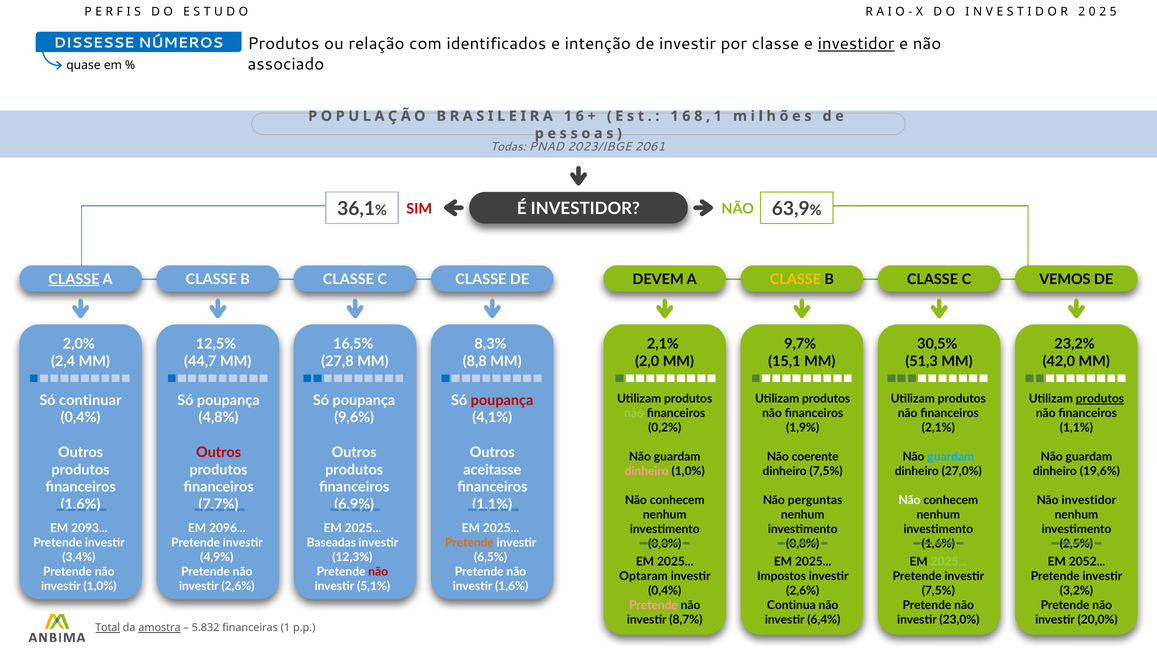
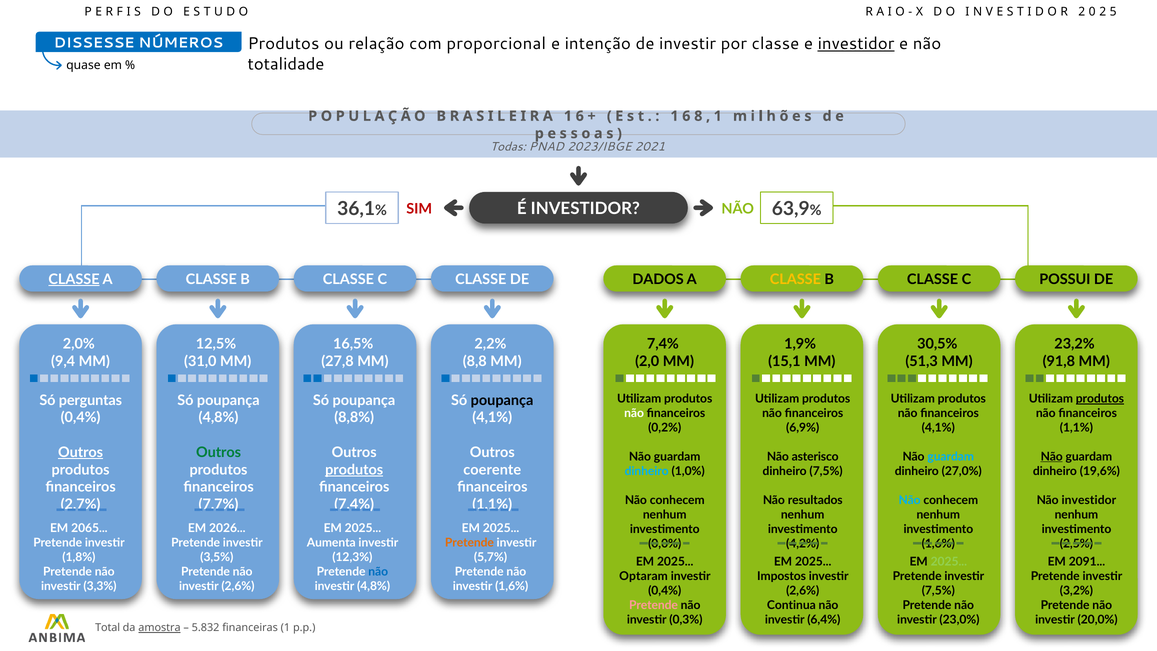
identificados: identificados -> proporcional (496, 44)
associado: associado -> totalidade (286, 64)
2061: 2061 -> 2021 (650, 147)
DEVEM: DEVEM -> DADOS (658, 279)
VEMOS: VEMOS -> POSSUI (1065, 279)
8,3%: 8,3% -> 2,2% (490, 344)
2,1%: 2,1% -> 7,4% (663, 344)
9,7%: 9,7% -> 1,9% (800, 344)
2,4: 2,4 -> 9,4 (63, 361)
44,7: 44,7 -> 31,0 (200, 361)
42,0: 42,0 -> 91,8 (1059, 361)
continuar: continuar -> perguntas (90, 400)
poupança colour: red -> black (502, 400)
não colour: light green -> white (634, 413)
9,6%: 9,6% -> 8,8% (354, 418)
1,9%: 1,9% -> 6,9% (803, 428)
2,1%: 2,1% -> 4,1% (938, 428)
Outros underline: none -> present (81, 452)
Outros colour: red -> green (219, 452)
coerente: coerente -> asterisco (815, 457)
Não underline: none -> present (1052, 457)
produtos underline: none -> present (354, 470)
aceitasse: aceitasse -> coerente (492, 470)
dinheiro colour: pink -> light blue (647, 471)
perguntas: perguntas -> resultados (815, 500)
Não colour: white -> light blue (910, 500)
1,6%: 1,6% -> 2,7% (81, 504)
6,9%: 6,9% -> 7,4% (354, 504)
2093: 2093 -> 2065 (89, 528)
2096: 2096 -> 2026 (227, 528)
Baseadas: Baseadas -> Aumenta (331, 543)
0,8%: 0,8% -> 4,2% (803, 543)
3,4%: 3,4% -> 1,8% (79, 557)
4,9%: 4,9% -> 3,5% (217, 557)
6,5%: 6,5% -> 5,7% (491, 557)
2052: 2052 -> 2091 (1087, 562)
não colour: red -> blue (378, 572)
investir 1,0%: 1,0% -> 3,3% (100, 586)
investir 5,1%: 5,1% -> 4,8% (374, 586)
8,7%: 8,7% -> 0,3% (686, 620)
Total underline: present -> none (108, 628)
